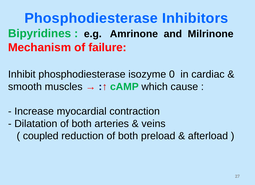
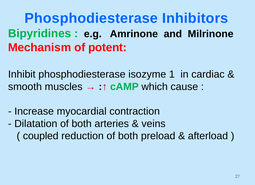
failure: failure -> potent (108, 48)
0: 0 -> 1 (172, 74)
